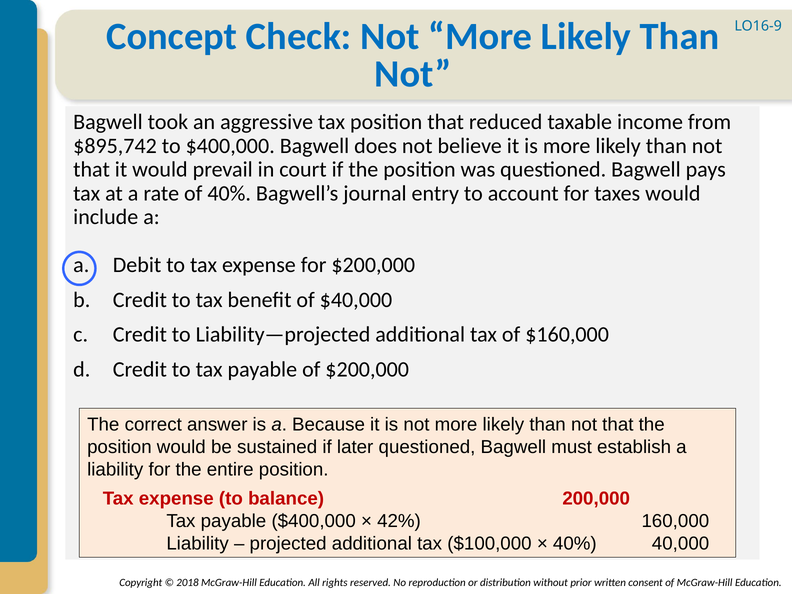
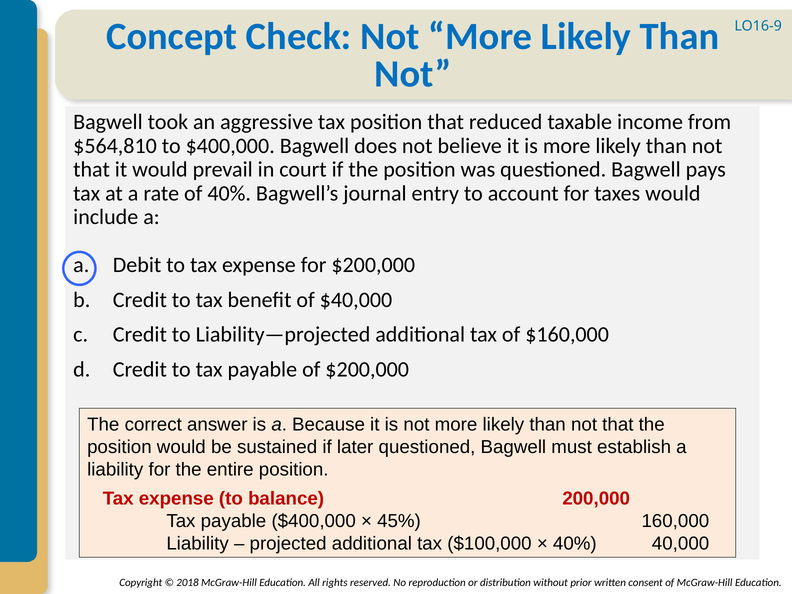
$895,742: $895,742 -> $564,810 (115, 146)
42%: 42% -> 45% (399, 521)
